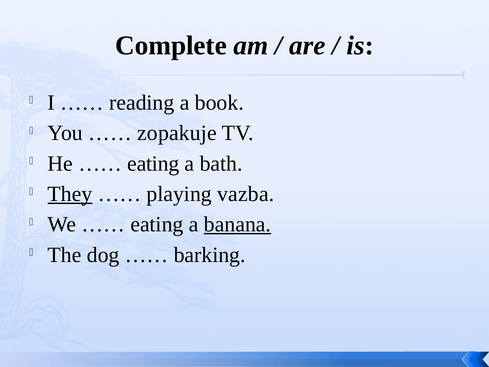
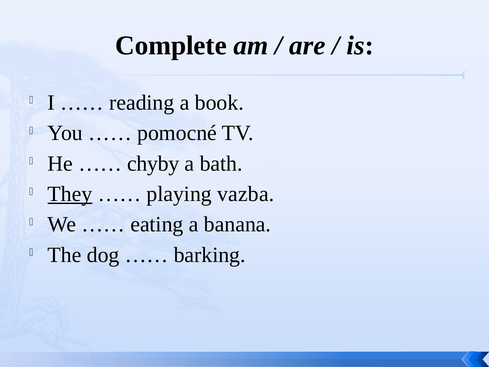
zopakuje: zopakuje -> pomocné (177, 133)
eating: eating -> chyby (153, 163)
banana underline: present -> none (237, 224)
